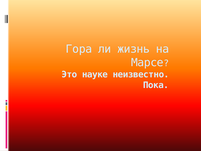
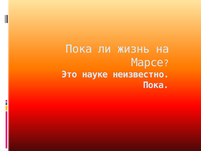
Гора: Гора -> Пока (79, 49)
